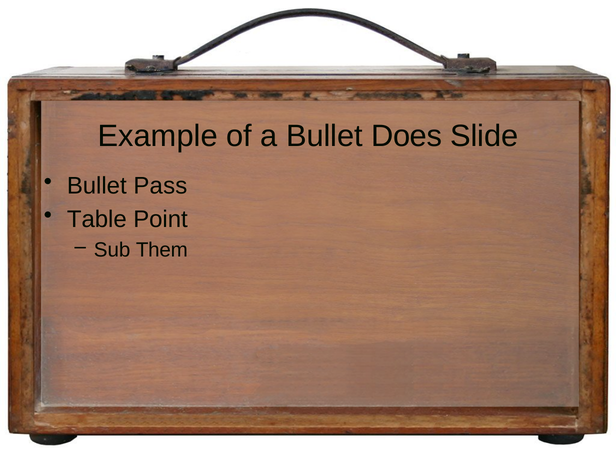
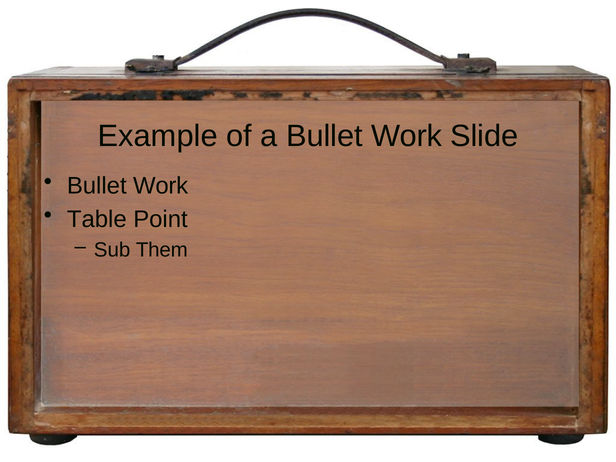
a Bullet Does: Does -> Work (407, 136)
Pass: Pass -> Work (161, 186)
